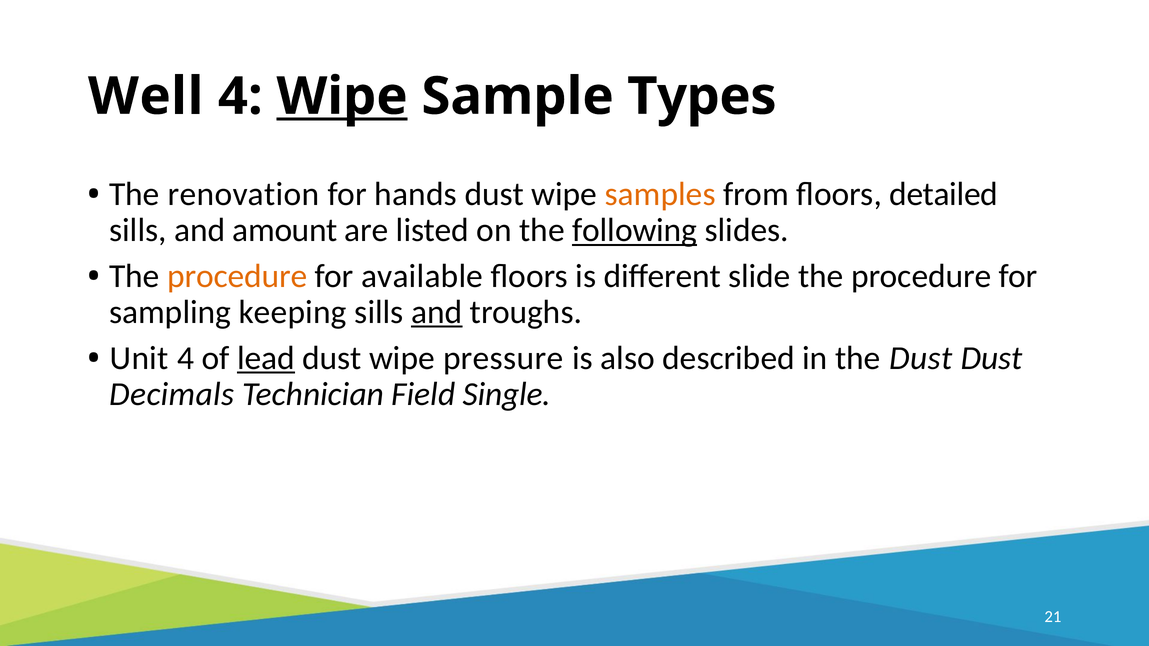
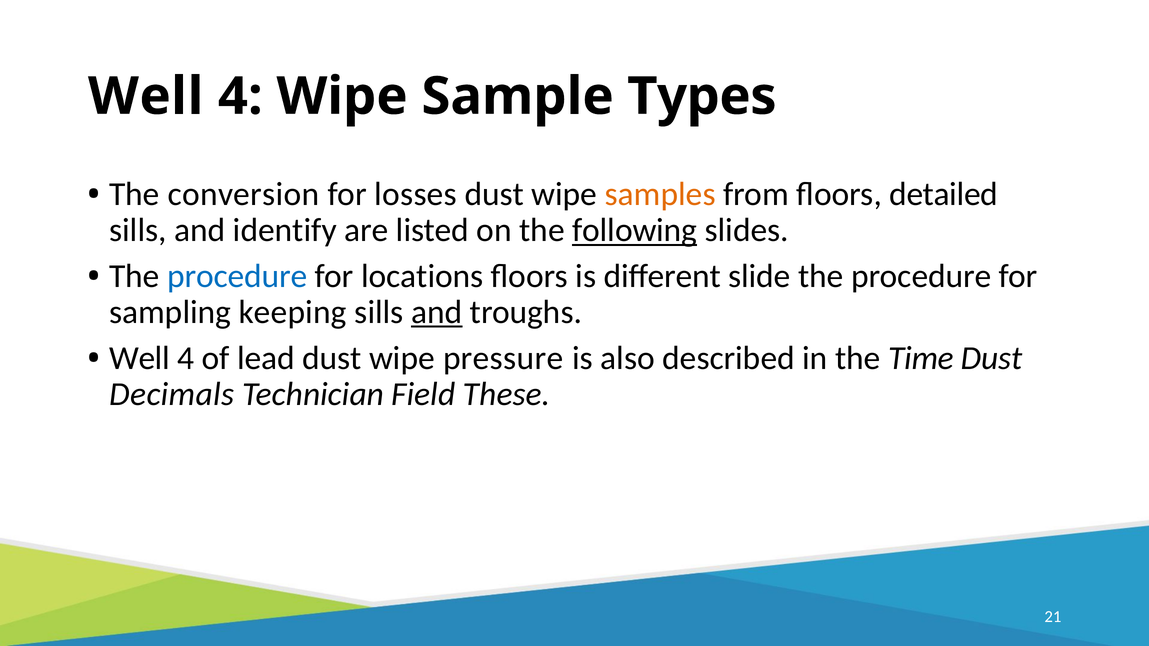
Wipe underline: present -> none (342, 97)
renovation: renovation -> conversion (244, 194)
hands: hands -> losses (416, 194)
amount: amount -> identify (285, 230)
procedure colour: orange -> blue (237, 276)
available: available -> locations (422, 276)
Unit: Unit -> Well (140, 358)
lead underline: present -> none (266, 358)
the Dust: Dust -> Time (921, 358)
Single: Single -> These (507, 394)
